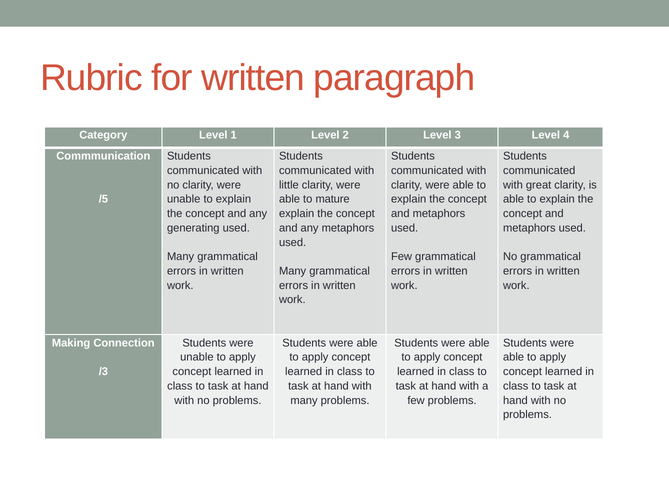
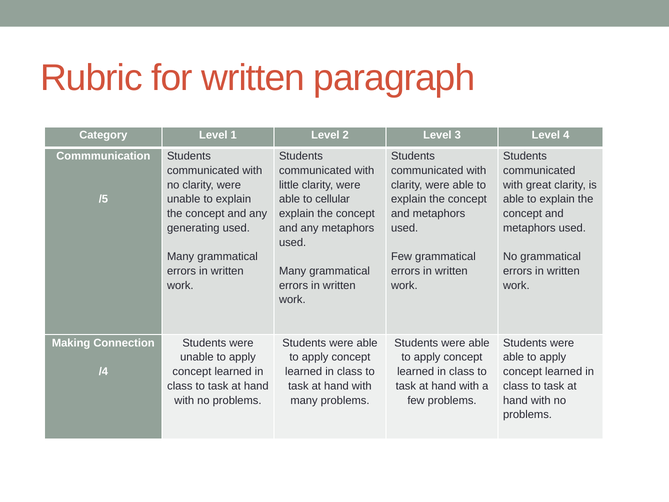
mature: mature -> cellular (333, 199)
/3: /3 -> /4 (103, 371)
